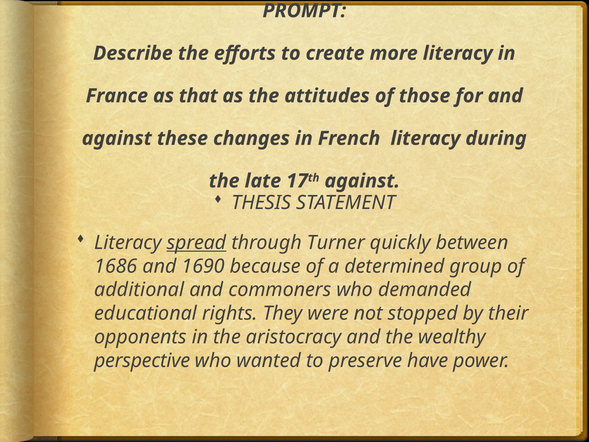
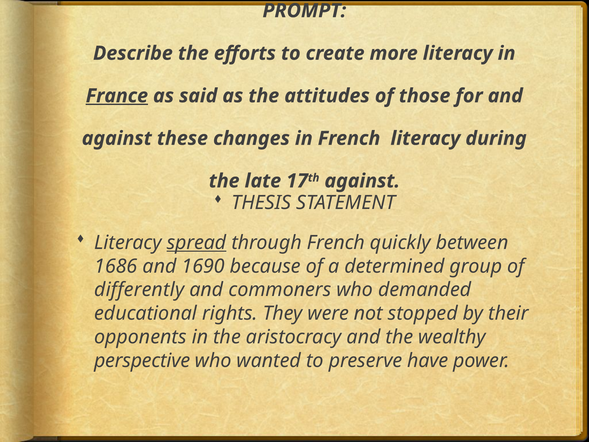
France underline: none -> present (117, 96)
that: that -> said (198, 96)
through Turner: Turner -> French (336, 243)
additional: additional -> differently (139, 290)
